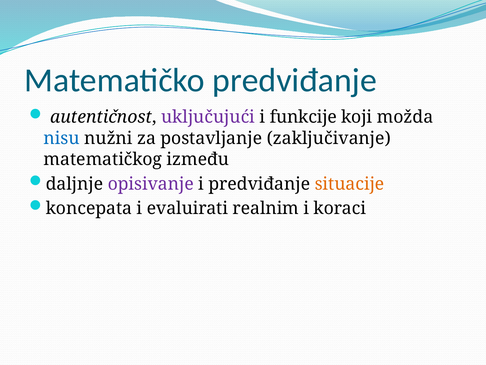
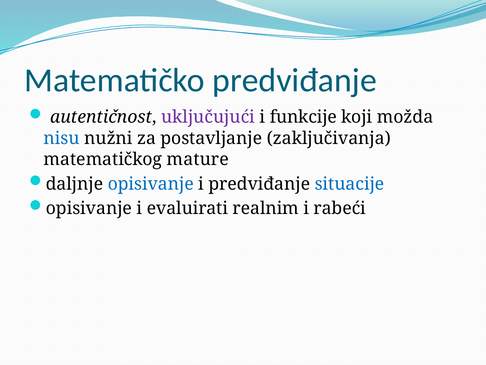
zaključivanje: zaključivanje -> zaključivanja (329, 138)
između: između -> mature (198, 159)
opisivanje colour: purple -> blue (151, 184)
situacije colour: orange -> blue (350, 184)
koncepata: koncepata -> opisivanje (89, 208)
koraci: koraci -> rabeći (340, 208)
